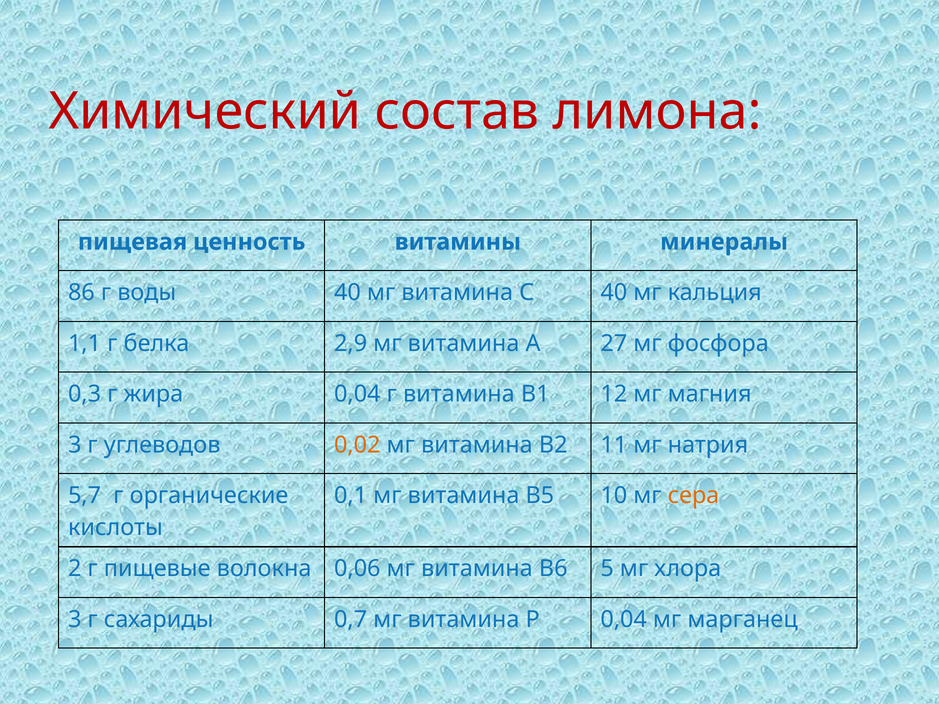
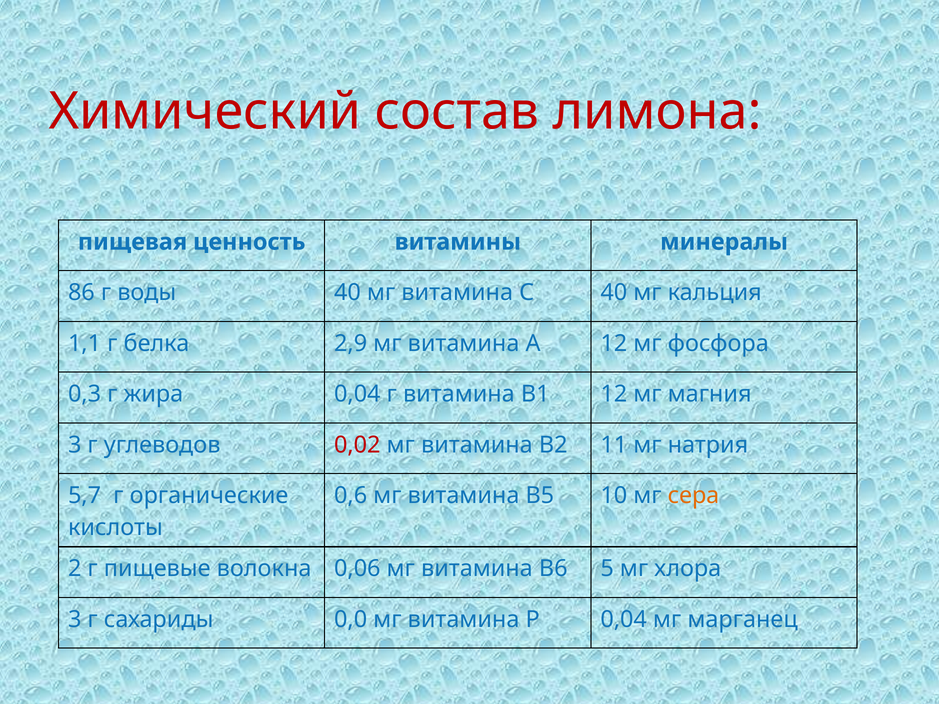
А 27: 27 -> 12 (614, 343)
0,02 colour: orange -> red (357, 445)
0,1: 0,1 -> 0,6 (351, 496)
0,7: 0,7 -> 0,0 (351, 620)
